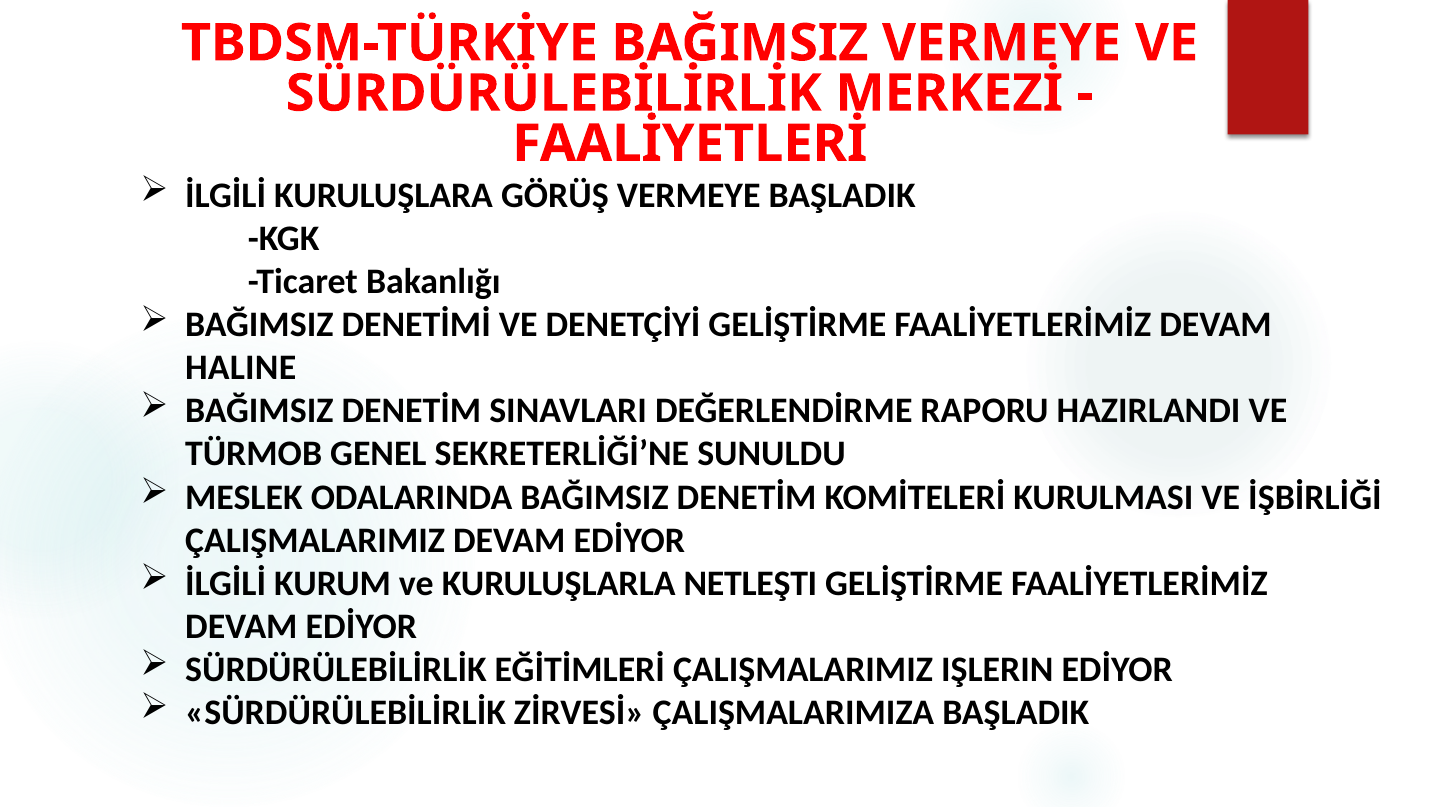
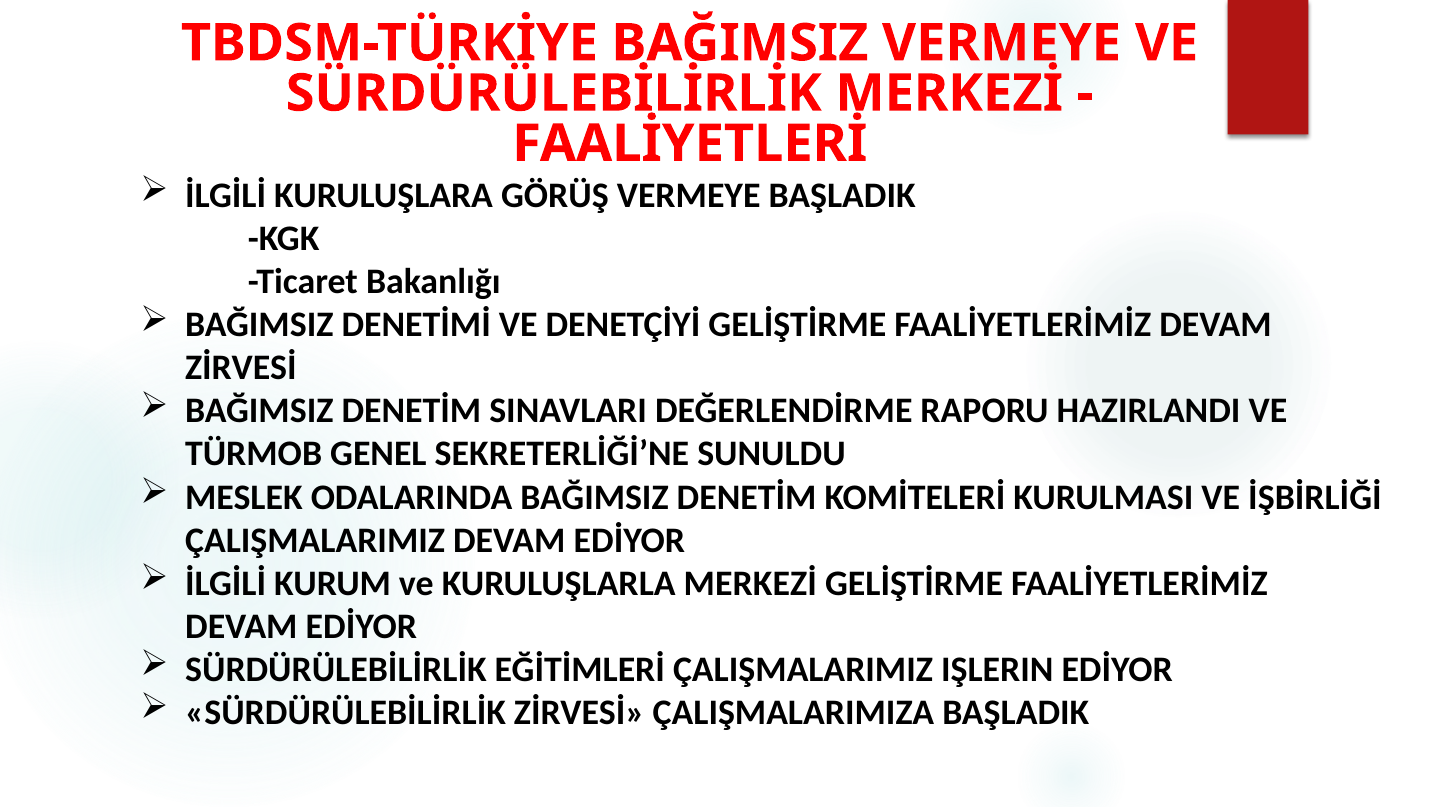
HALINE: HALINE -> ZİRVESİ (241, 368)
KURULUŞLARLA NETLEŞTI: NETLEŞTI -> MERKEZİ (750, 583)
